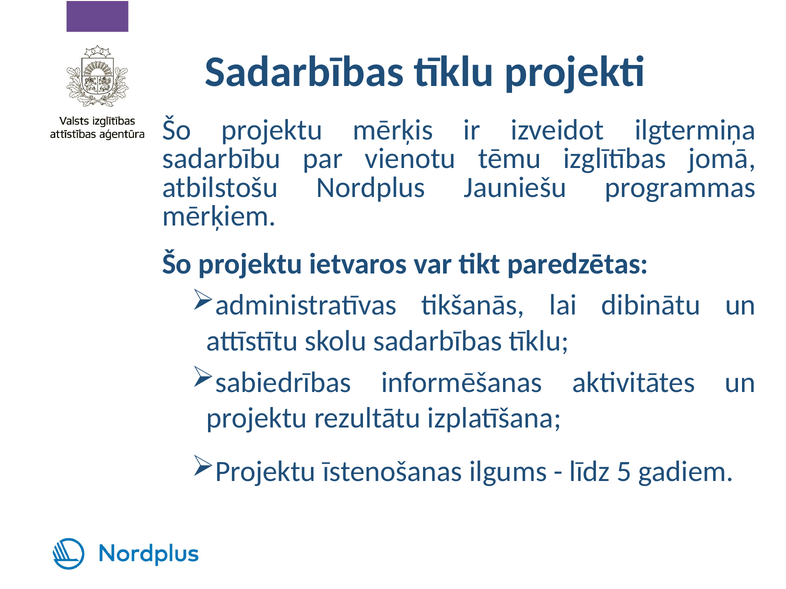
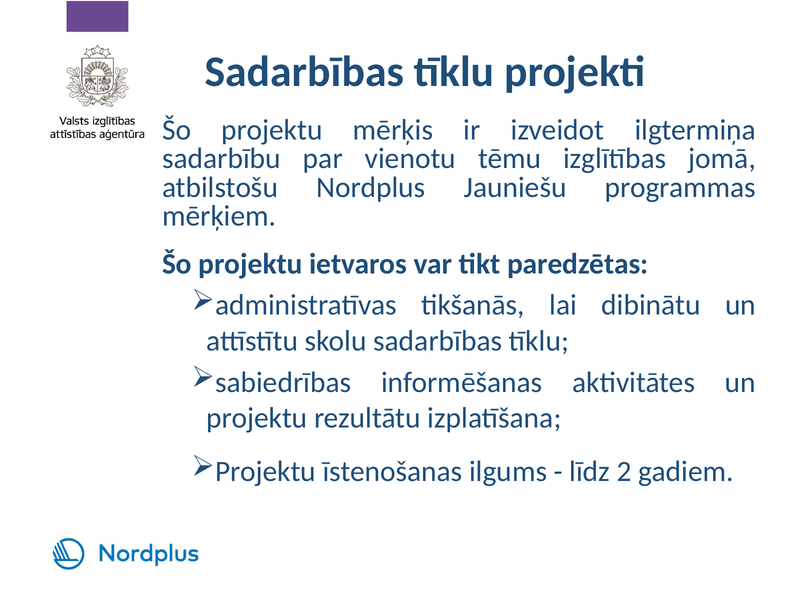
5: 5 -> 2 (624, 472)
